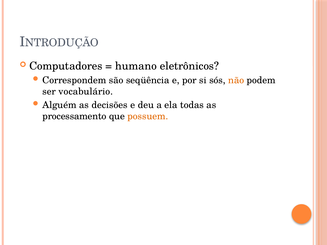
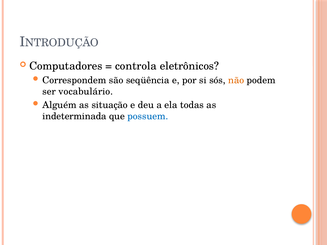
humano: humano -> controla (136, 66)
decisões: decisões -> situação (110, 105)
processamento: processamento -> indeterminada (74, 116)
possuem colour: orange -> blue (148, 116)
